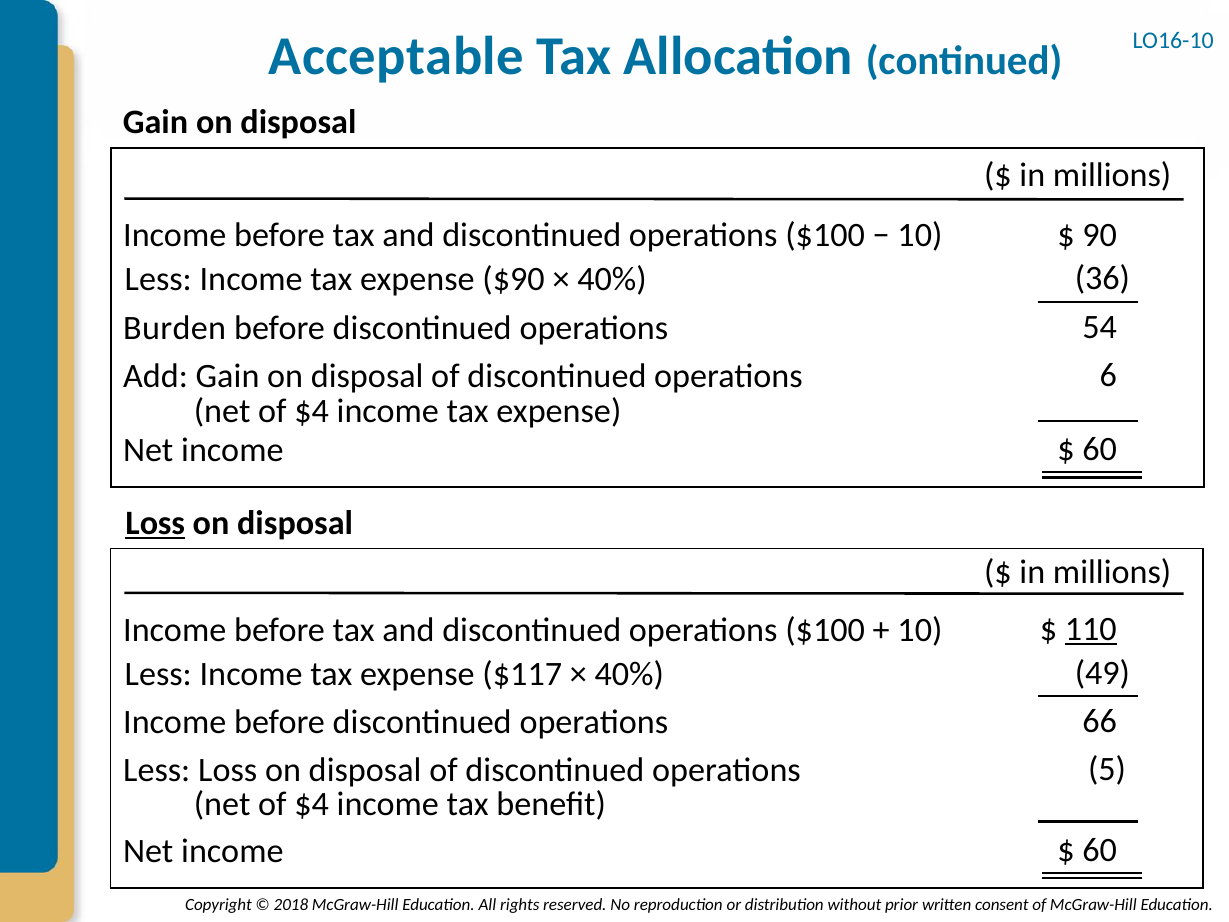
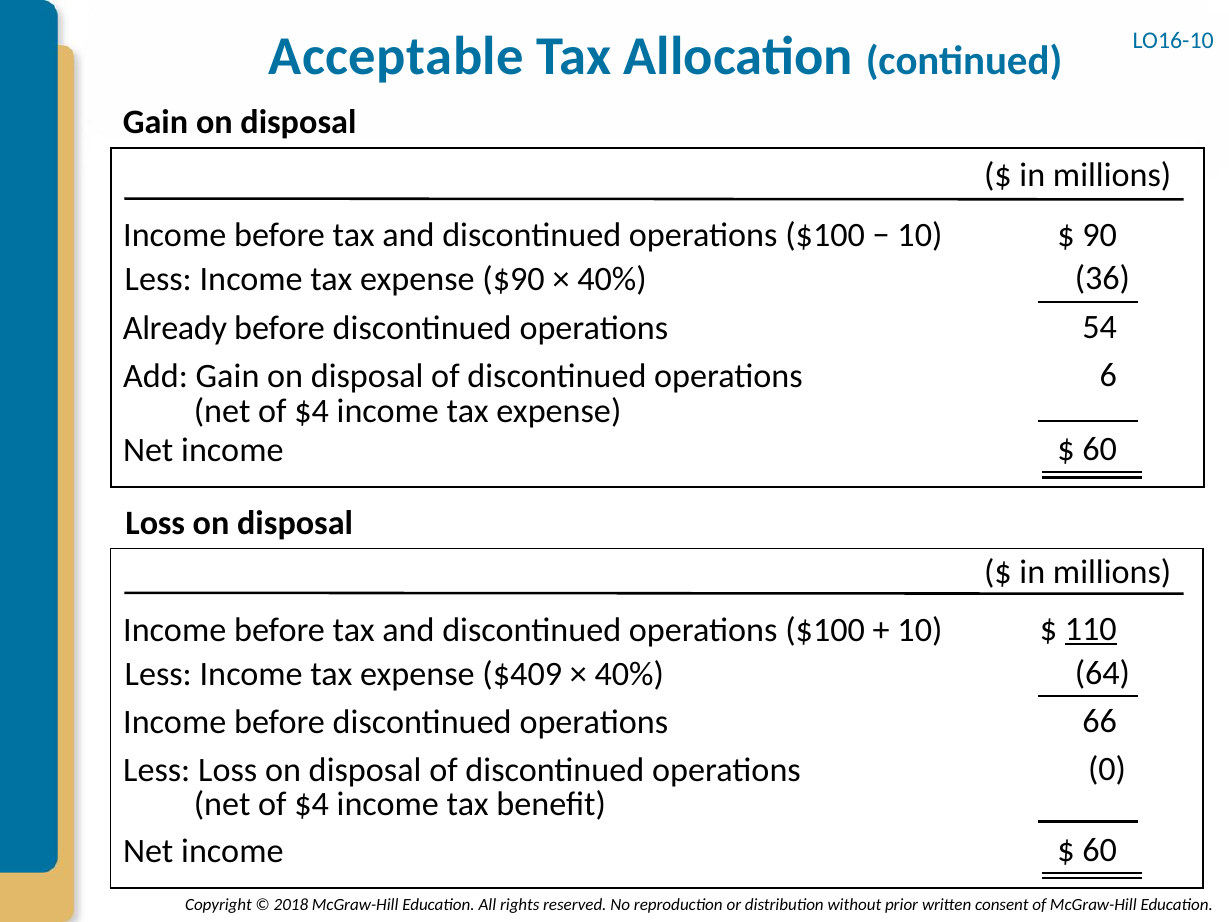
Burden: Burden -> Already (175, 328)
Loss underline: present -> none (155, 523)
$117: $117 -> $409 (522, 674)
49: 49 -> 64 (1102, 673)
5: 5 -> 0 (1107, 769)
